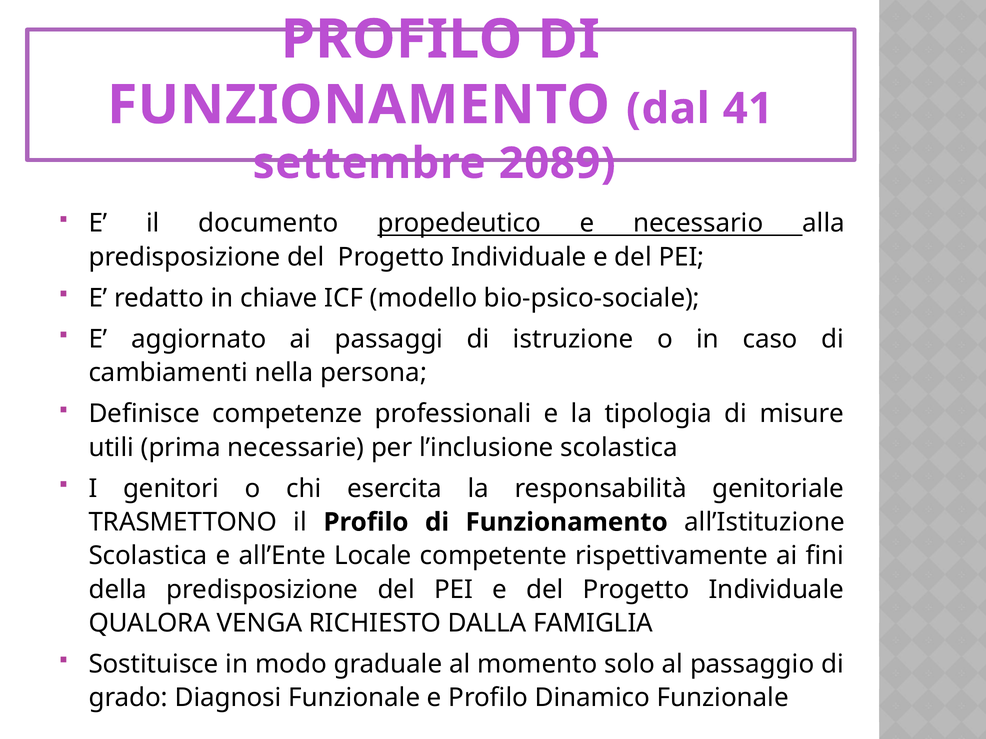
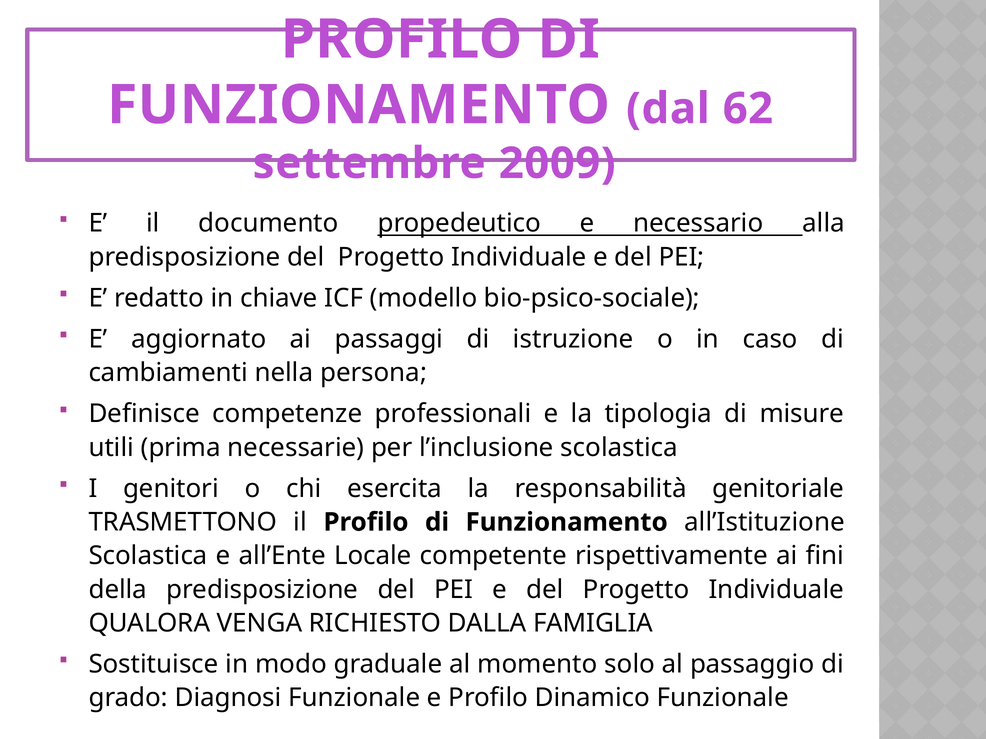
41: 41 -> 62 (748, 109)
2089: 2089 -> 2009 (557, 164)
